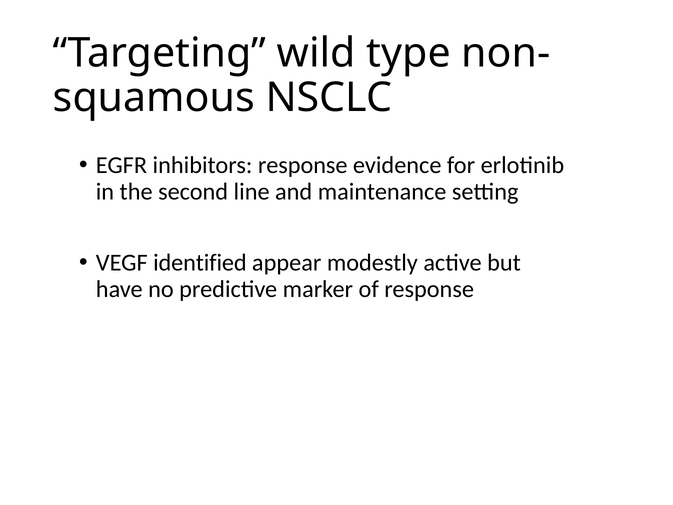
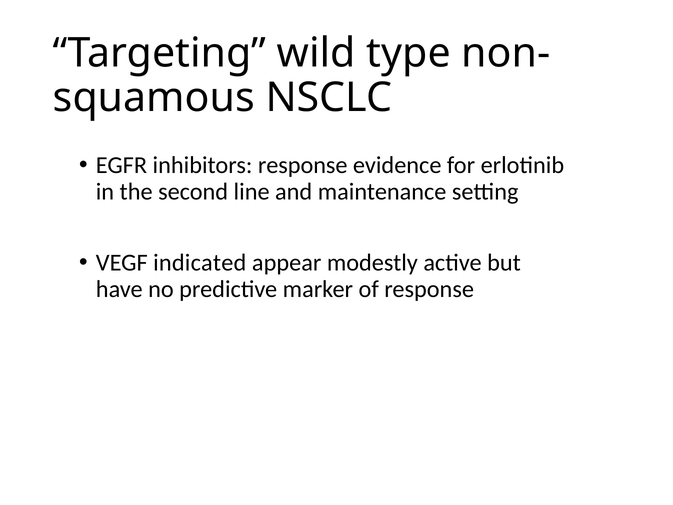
identified: identified -> indicated (200, 263)
